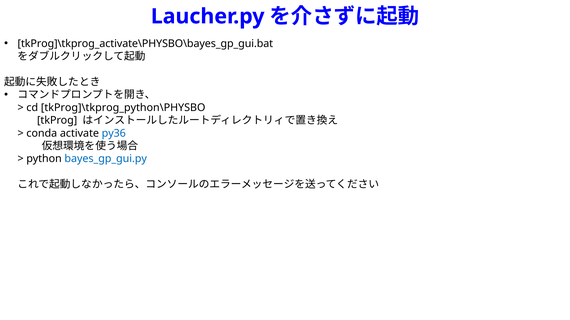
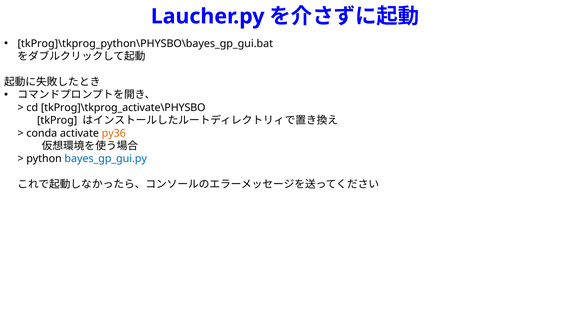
tkProg]\tkprog_activate\PHYSBO\bayes_gp_gui.bat: tkProg]\tkprog_activate\PHYSBO\bayes_gp_gui.bat -> tkProg]\tkprog_python\PHYSBO\bayes_gp_gui.bat (145, 44)
tkProg]\tkprog_python\PHYSBO: tkProg]\tkprog_python\PHYSBO -> tkProg]\tkprog_activate\PHYSBO (123, 108)
py36 colour: blue -> orange (114, 133)
